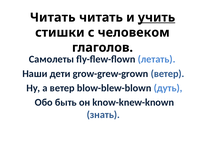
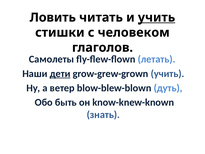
Читать: Читать -> Ловить (53, 17)
дети underline: none -> present (60, 73)
grow-grew-grown ветер: ветер -> учить (168, 73)
